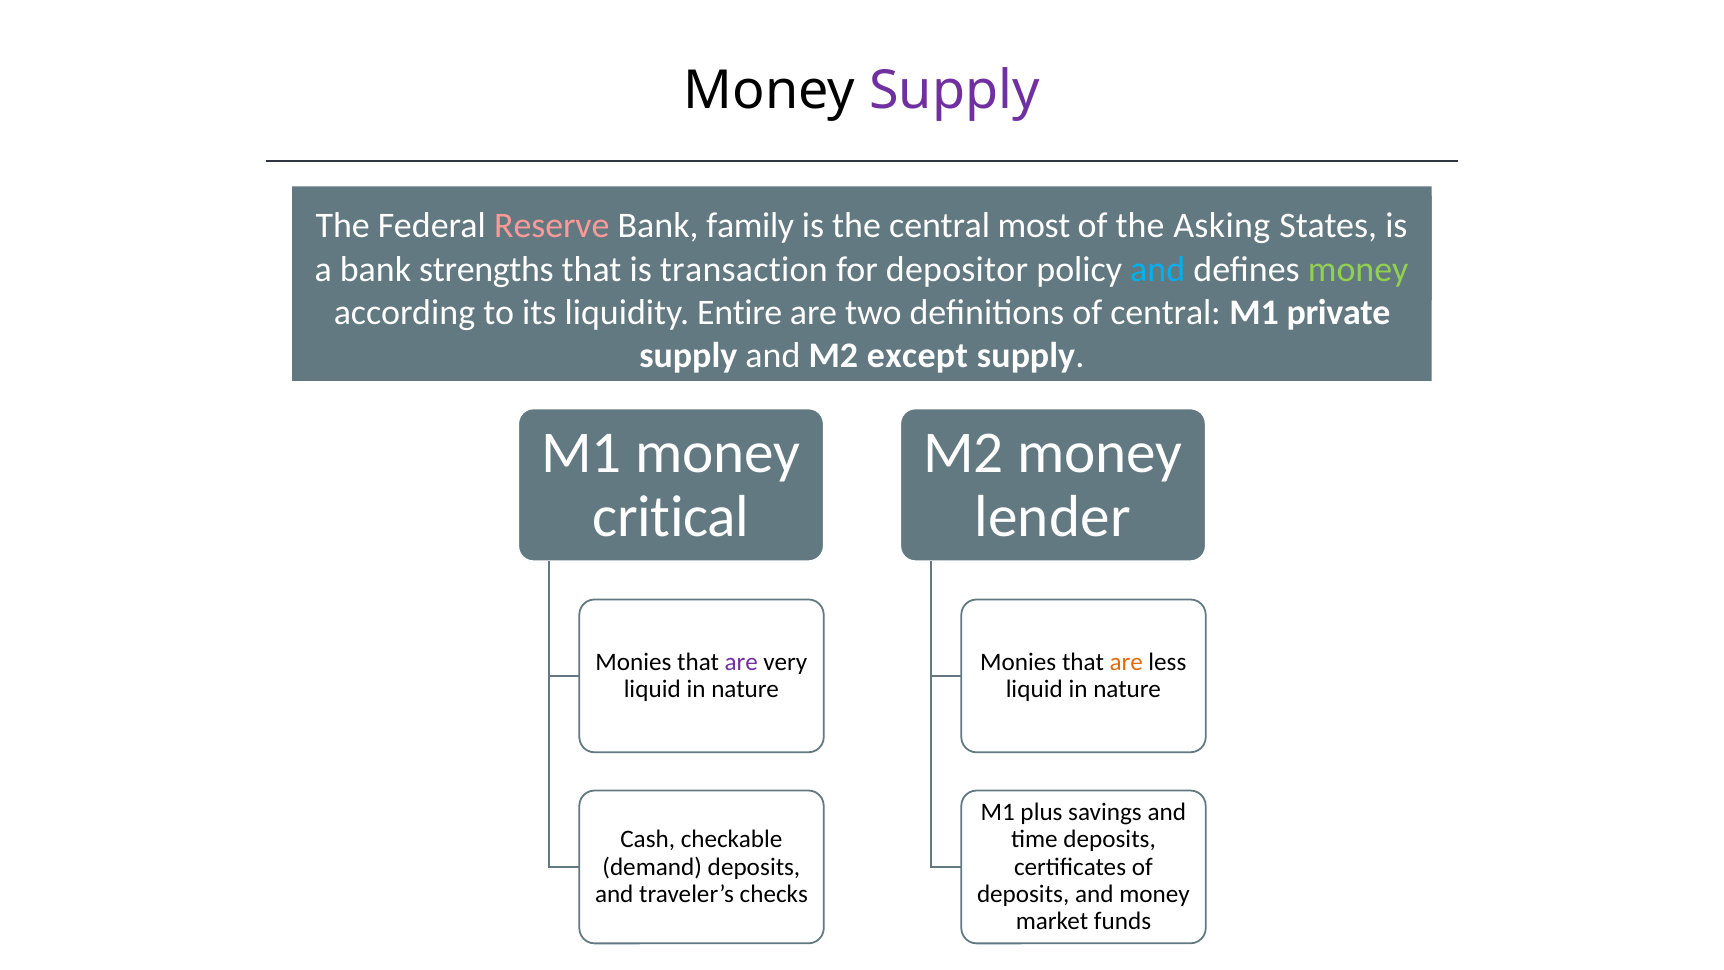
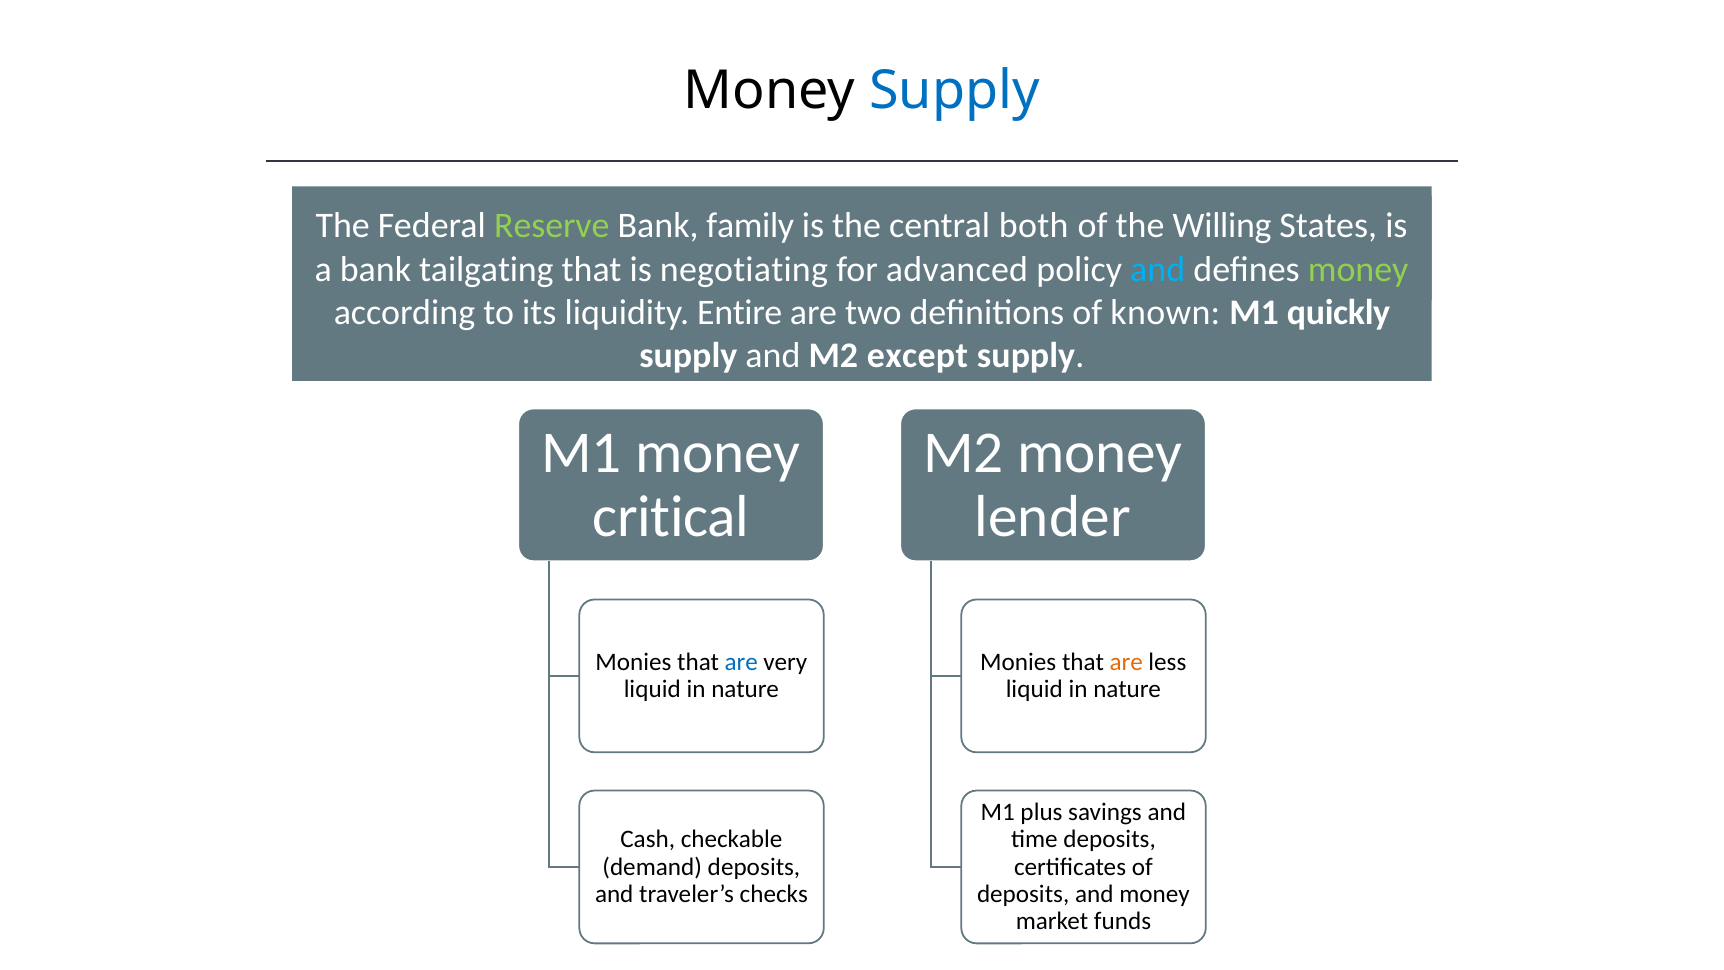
Supply colour: purple -> blue (954, 90)
Reserve colour: pink -> light green (552, 226)
most: most -> both (1034, 226)
Asking: Asking -> Willing (1222, 226)
strengths: strengths -> tailgating (486, 269)
transaction: transaction -> negotiating (744, 269)
depositor: depositor -> advanced (957, 269)
of central: central -> known (1165, 312)
private: private -> quickly (1339, 312)
are colour: purple -> blue (741, 662)
